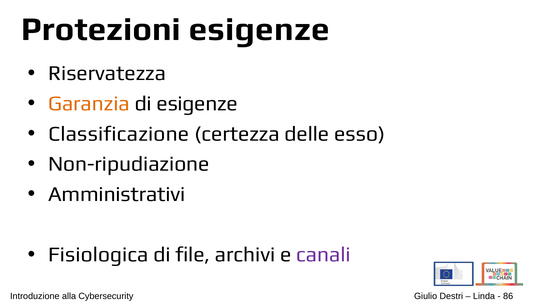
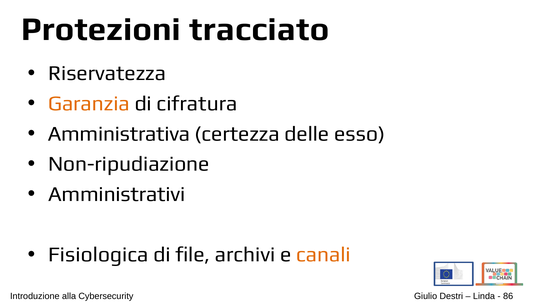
Protezioni esigenze: esigenze -> tracciato (259, 29)
di esigenze: esigenze -> cifratura (197, 103)
Classificazione: Classificazione -> Amministrativa (119, 134)
canali colour: purple -> orange (323, 254)
